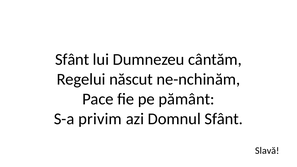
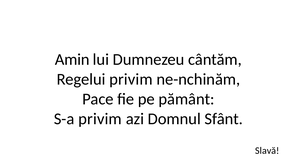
Sfânt: Sfânt -> Amin (72, 59)
Regelui născut: născut -> privim (131, 79)
